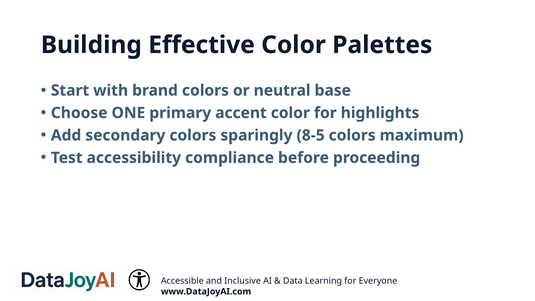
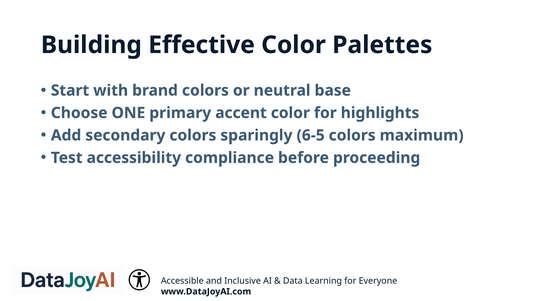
8-5: 8-5 -> 6-5 (311, 135)
